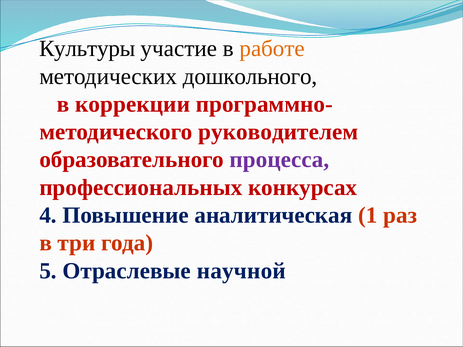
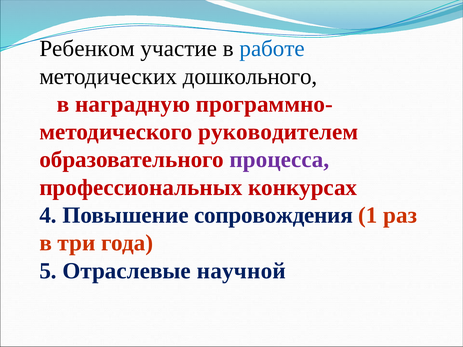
Культуры: Культуры -> Ребенком (87, 49)
работе colour: orange -> blue (272, 49)
коррекции: коррекции -> наградную (133, 104)
аналитическая: аналитическая -> сопровождения (273, 215)
